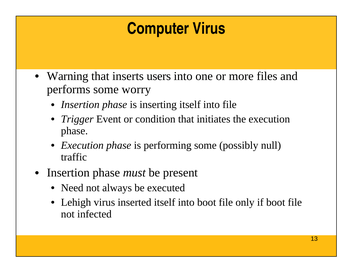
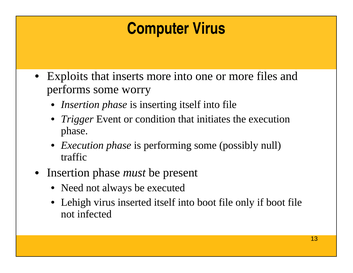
Warning: Warning -> Exploits (68, 76)
inserts users: users -> more (159, 76)
